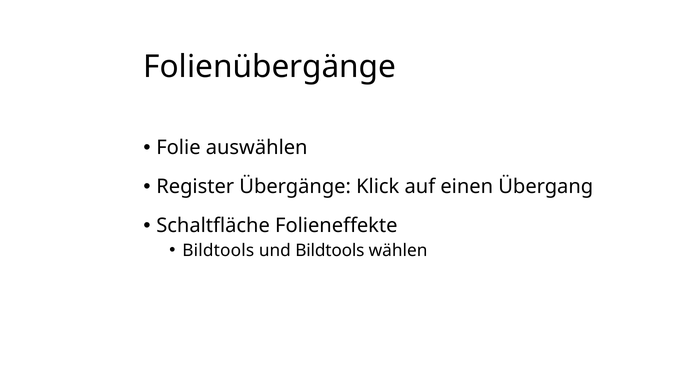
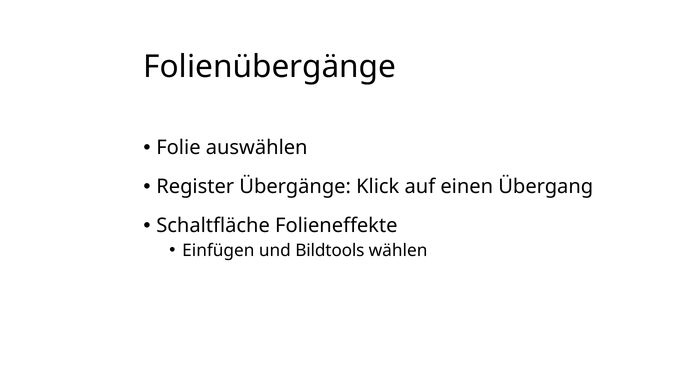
Bildtools: Bildtools -> Einfügen (218, 250)
